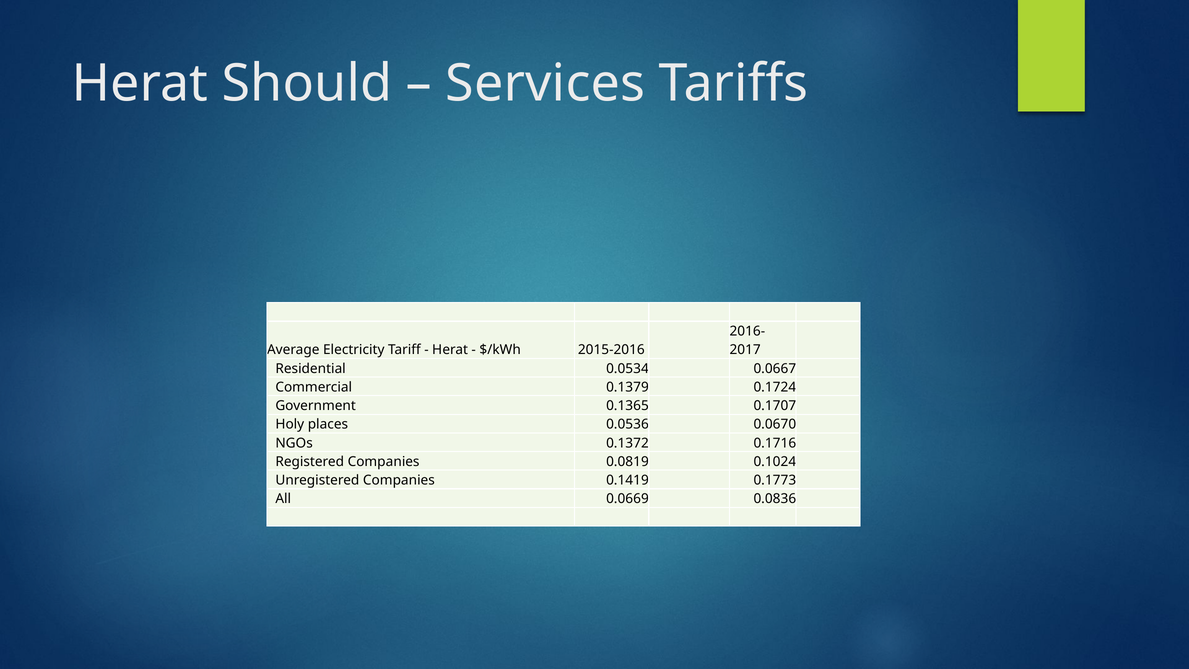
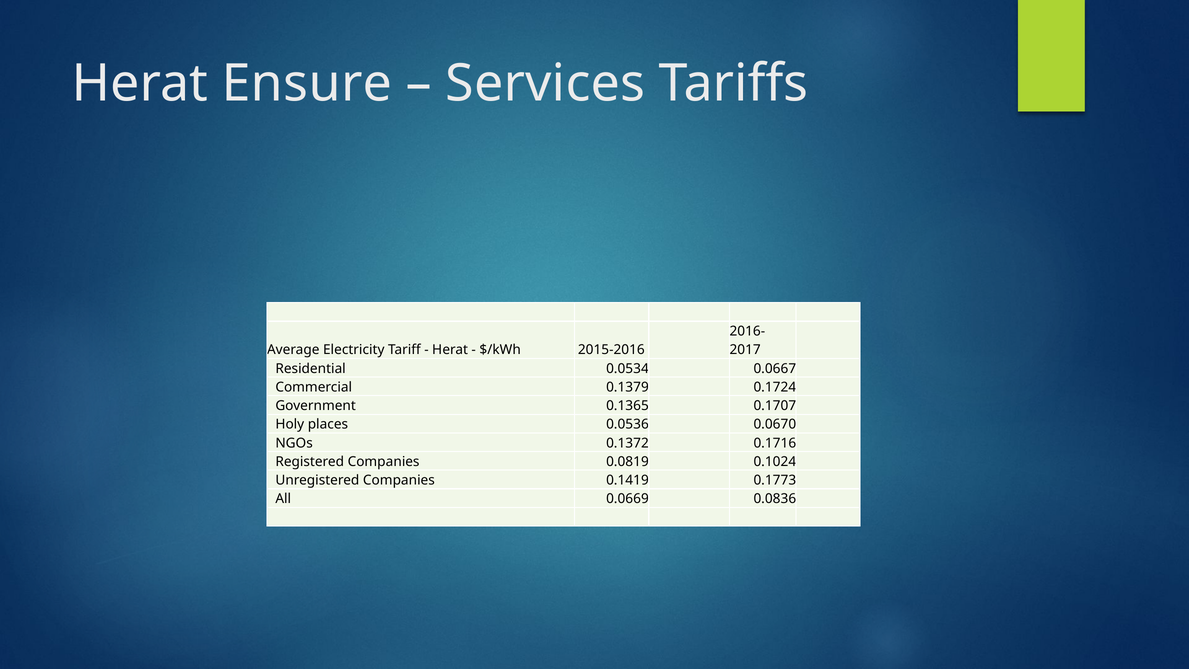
Should: Should -> Ensure (307, 83)
